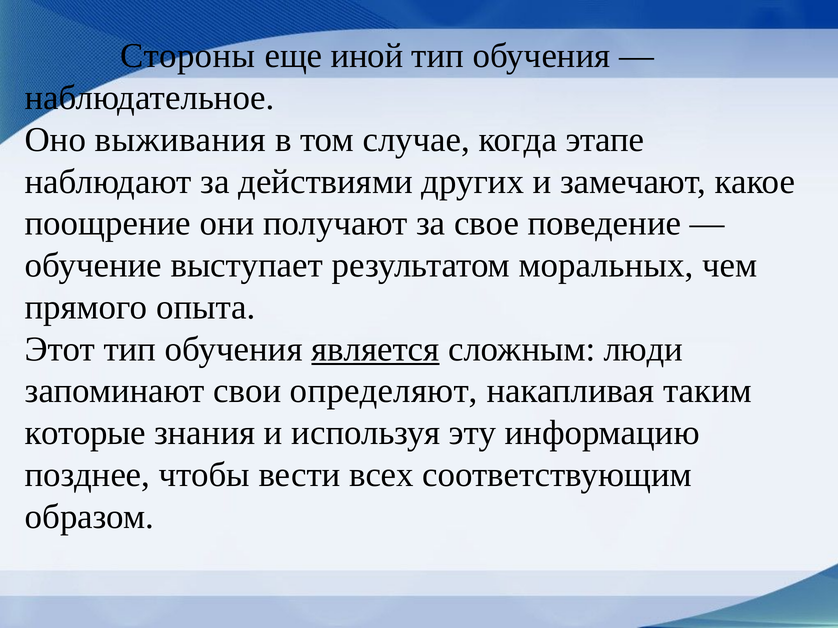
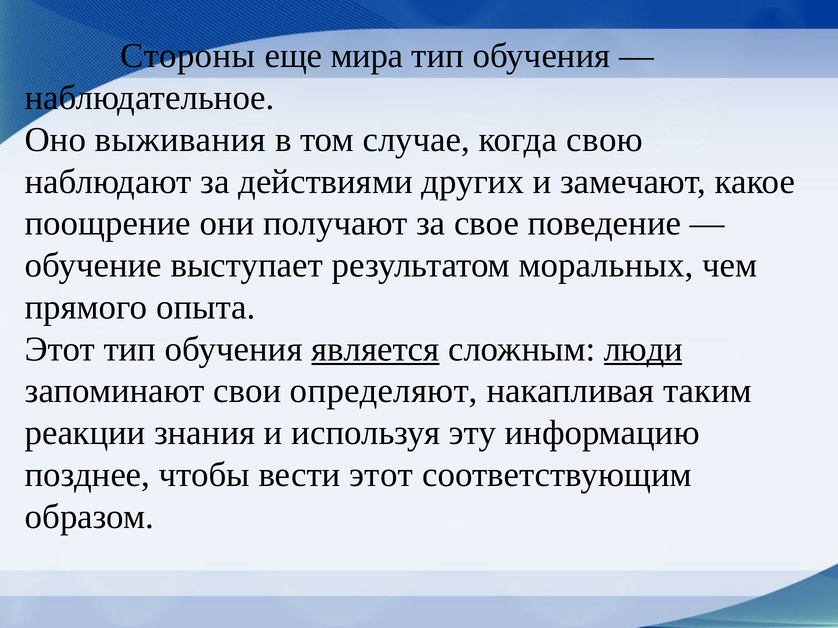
иной: иной -> мира (367, 56)
этапе: этапе -> свою (605, 140)
люди underline: none -> present (643, 349)
которые: которые -> реакции (85, 433)
вести всех: всех -> этот (381, 475)
